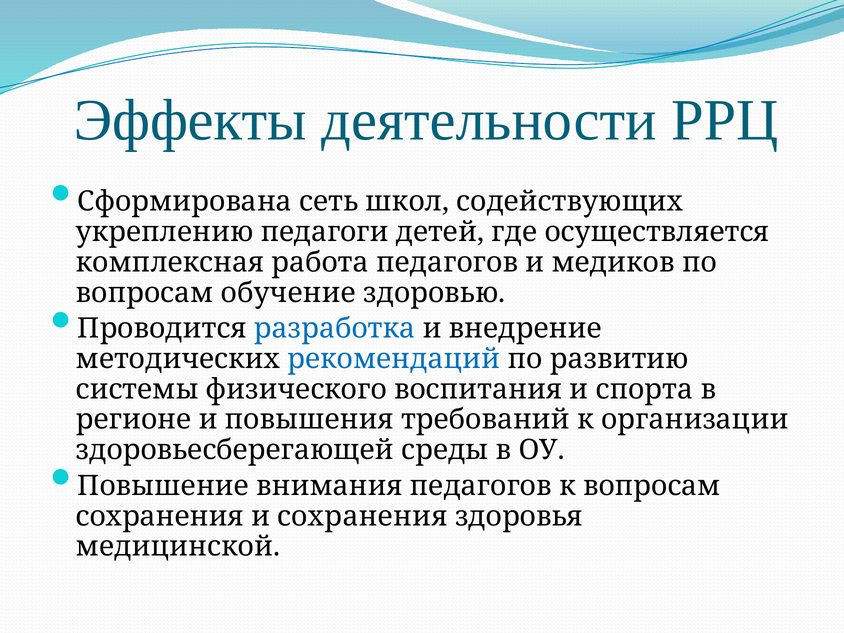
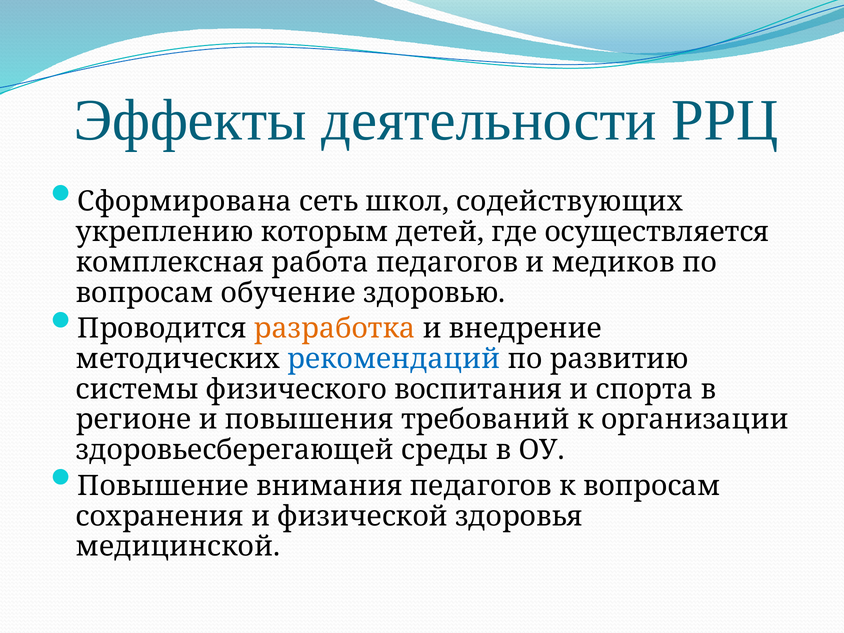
педагоги: педагоги -> которым (325, 232)
разработка colour: blue -> orange (335, 329)
и сохранения: сохранения -> физической (363, 516)
